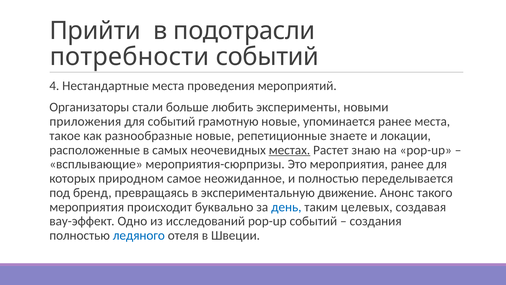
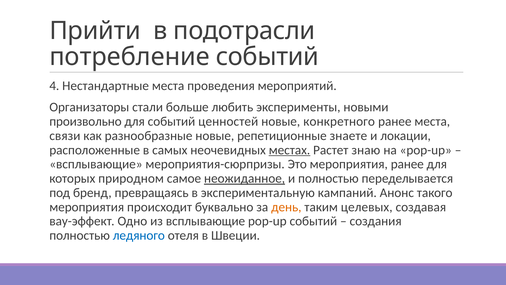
потребности: потребности -> потребление (130, 57)
приложения: приложения -> произвольно (85, 121)
грамотную: грамотную -> ценностей (228, 121)
упоминается: упоминается -> конкретного (339, 121)
такое: такое -> связи (65, 136)
неожиданное underline: none -> present (245, 178)
движение: движение -> кампаний (347, 192)
день colour: blue -> orange (286, 207)
из исследований: исследований -> всплывающие (205, 221)
